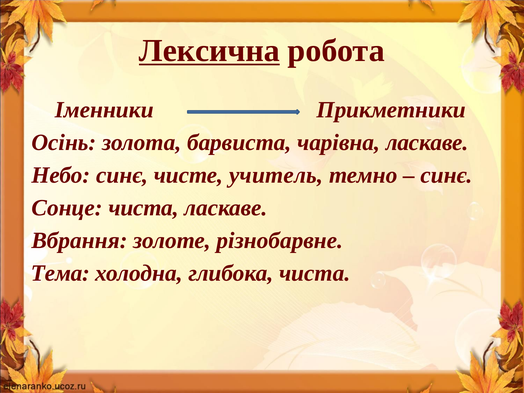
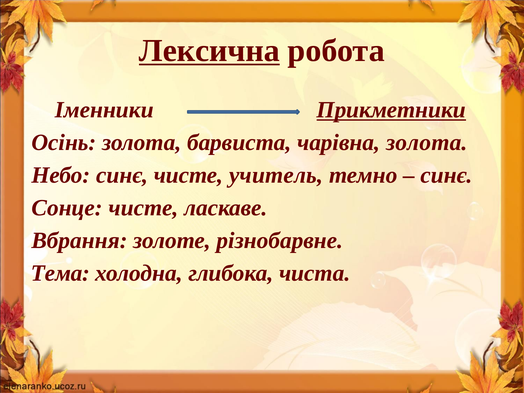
Прикметники underline: none -> present (391, 110)
чарівна ласкаве: ласкаве -> золота (427, 143)
Сонце чиста: чиста -> чисте (143, 208)
